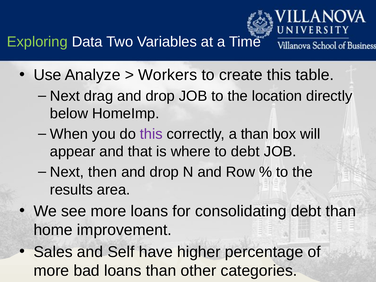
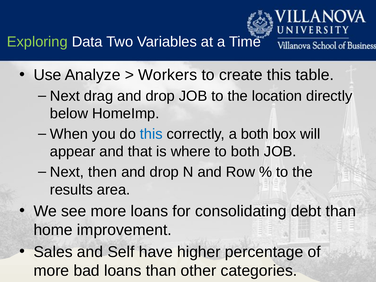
this colour: purple -> blue (151, 134)
a than: than -> both (255, 134)
to debt: debt -> both (245, 152)
